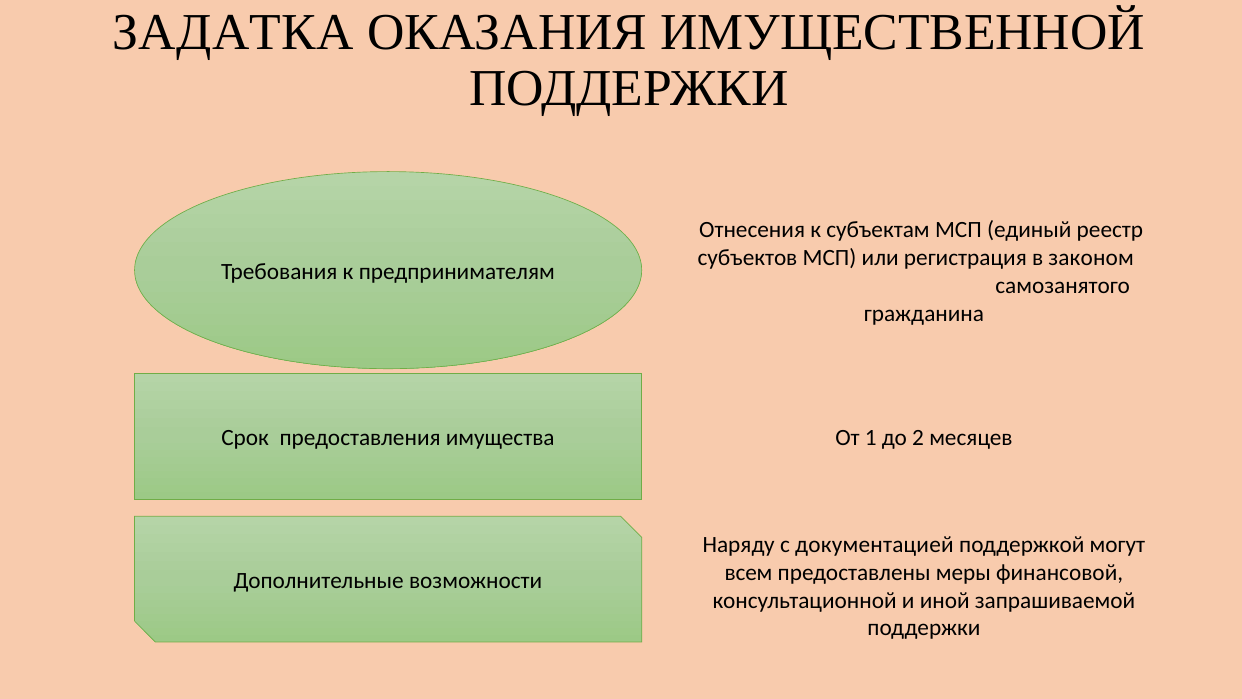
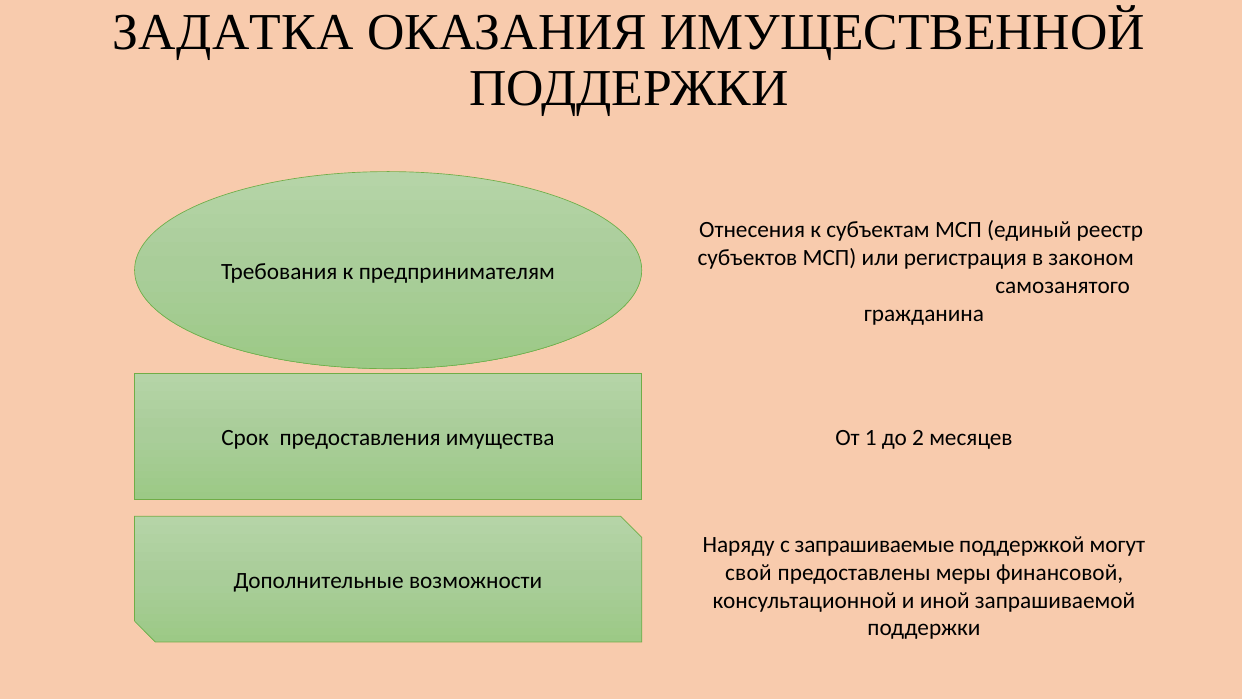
документацией: документацией -> запрашиваемые (875, 544)
всем: всем -> свой (748, 572)
